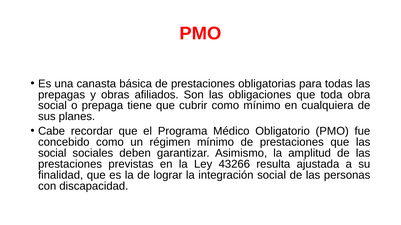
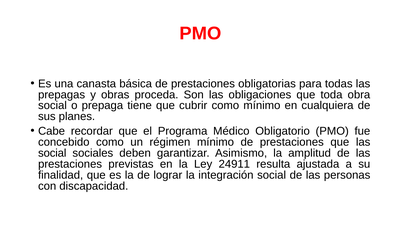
afiliados: afiliados -> proceda (157, 95)
43266: 43266 -> 24911 (234, 164)
